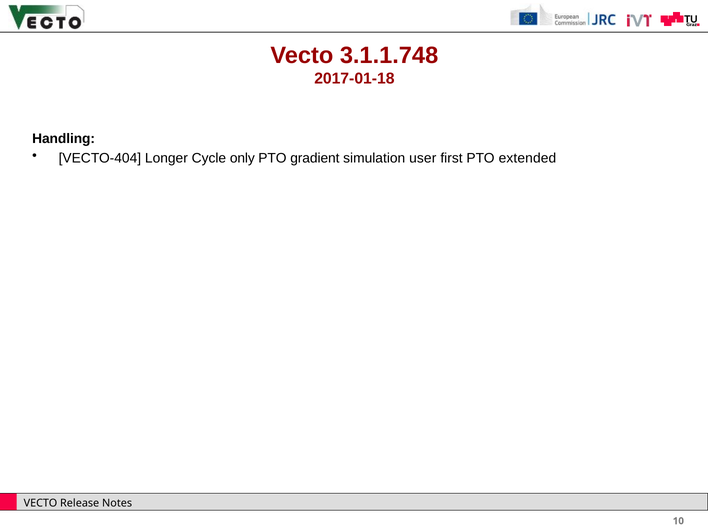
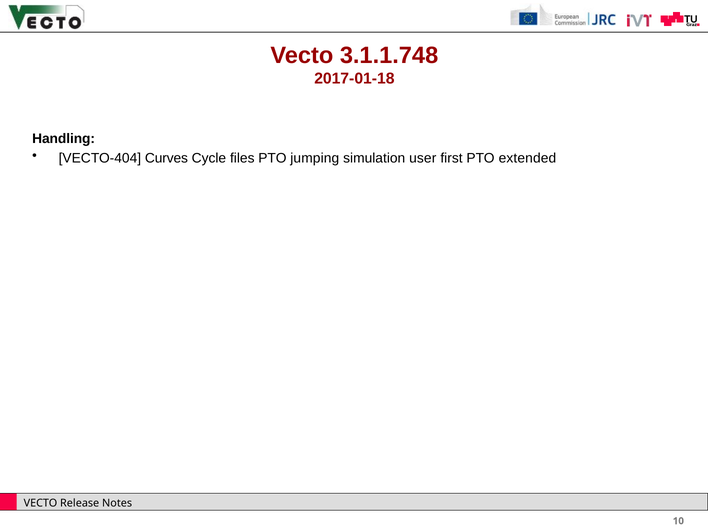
Longer: Longer -> Curves (166, 158)
only: only -> files (242, 158)
gradient: gradient -> jumping (315, 158)
